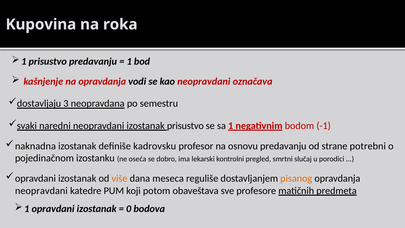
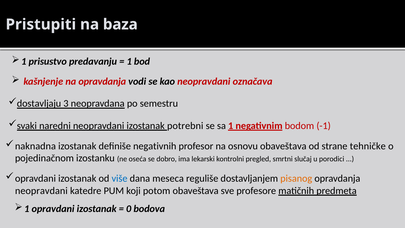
Kupovina: Kupovina -> Pristupiti (41, 24)
roka: roka -> baza (120, 24)
izostanak prisustvo: prisustvo -> potrebni (185, 126)
kadrovsku: kadrovsku -> negativnih (155, 146)
osnovu predavanju: predavanju -> obaveštava (283, 146)
potrebni: potrebni -> tehničke (368, 146)
više colour: orange -> blue (120, 178)
